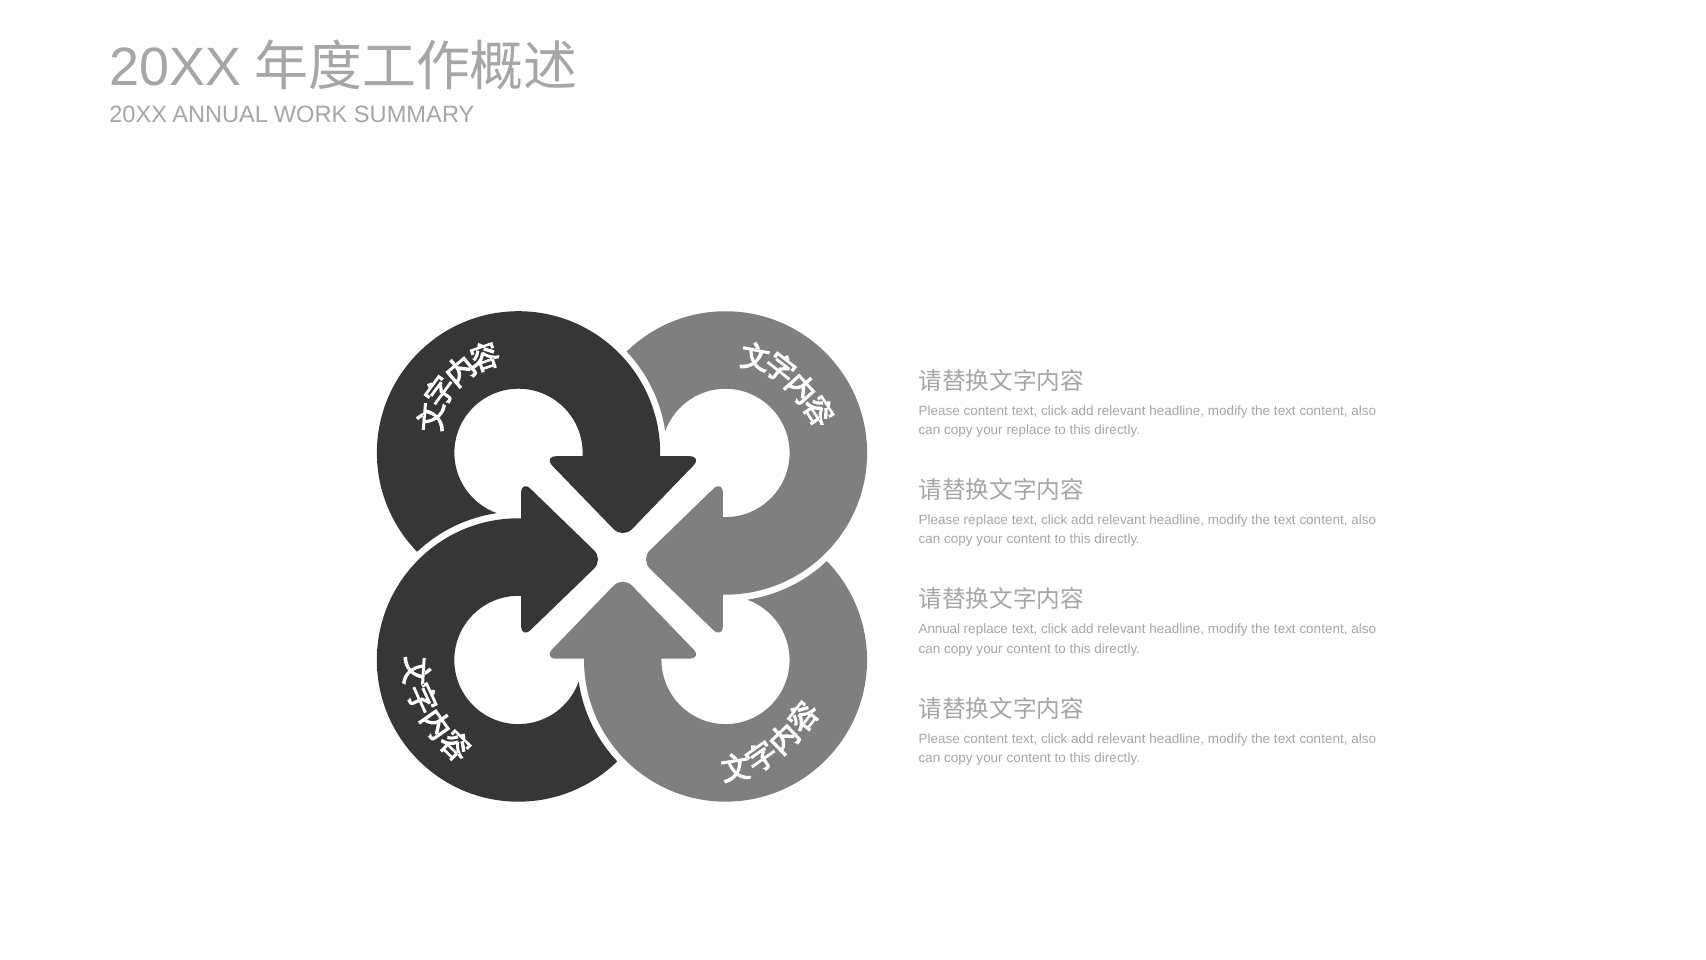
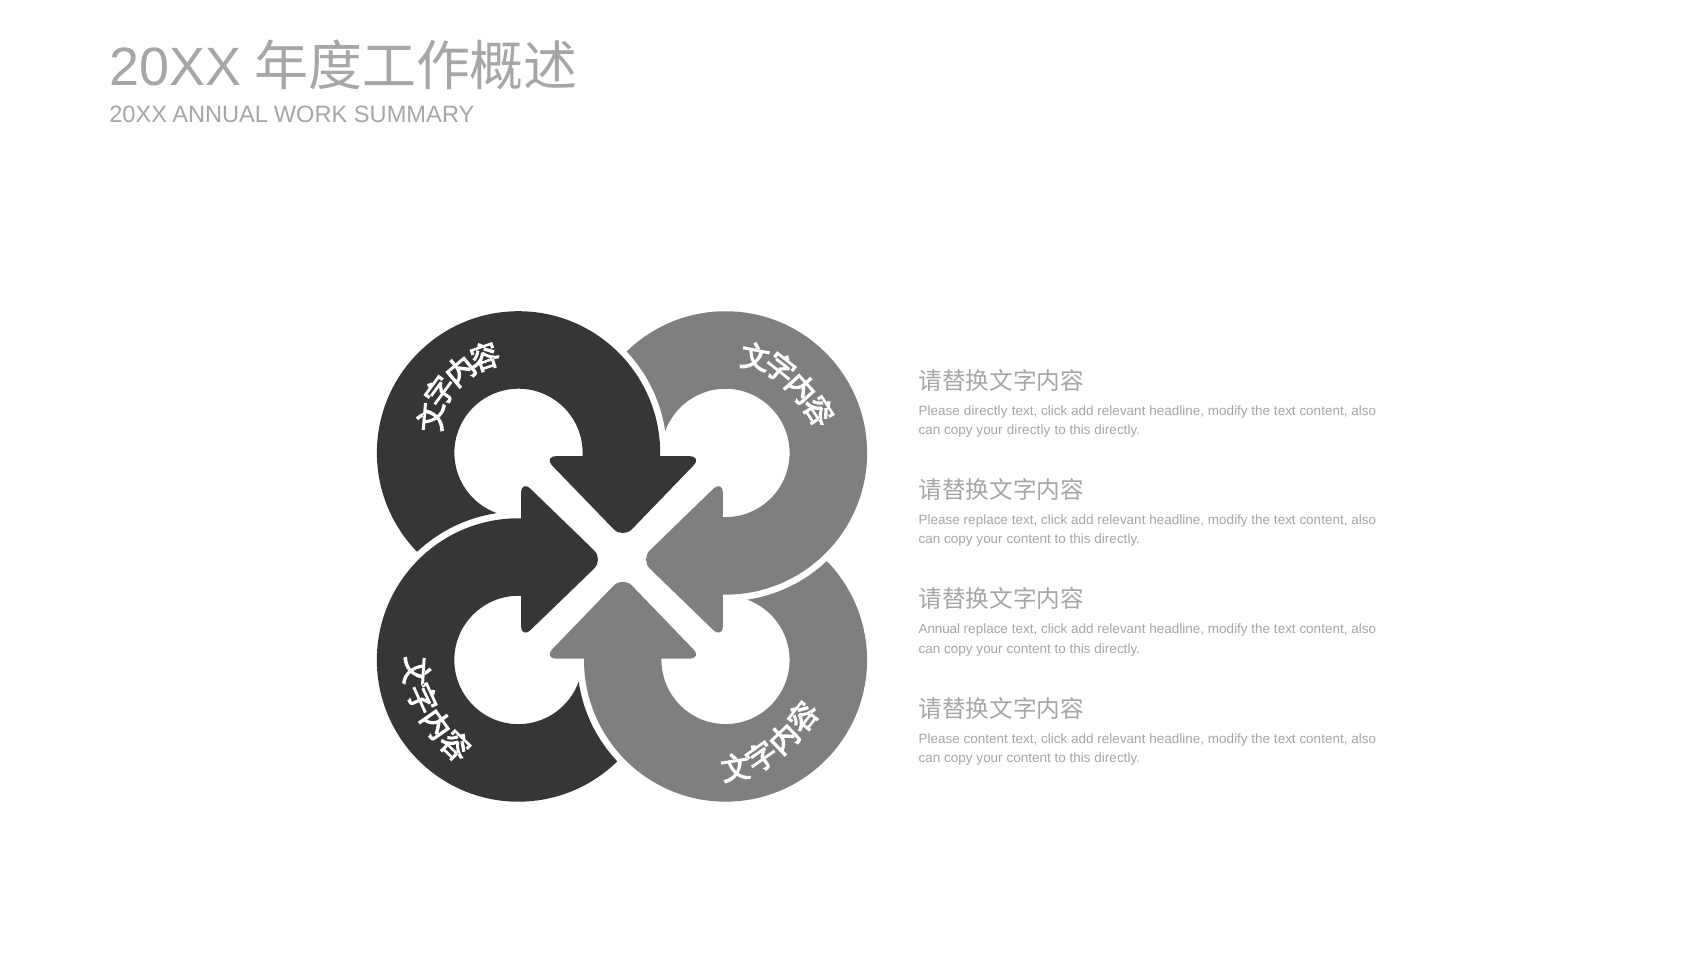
content: content -> directly (986, 411)
your replace: replace -> directly (1029, 430)
